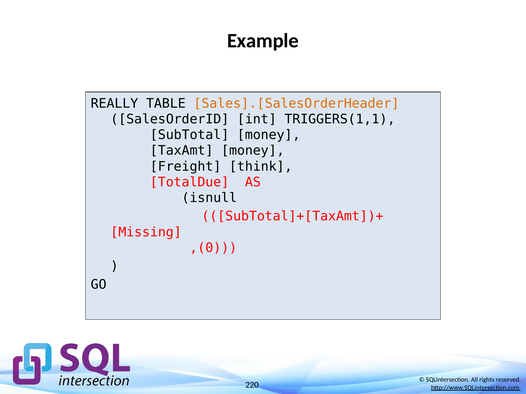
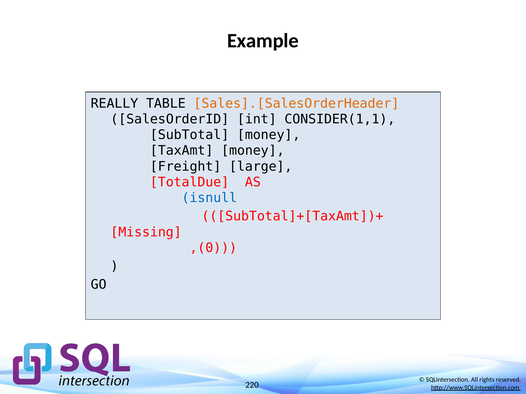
TRIGGERS(1,1: TRIGGERS(1,1 -> CONSIDER(1,1 (340, 119)
think: think -> large (261, 167)
isnull colour: black -> blue (209, 198)
